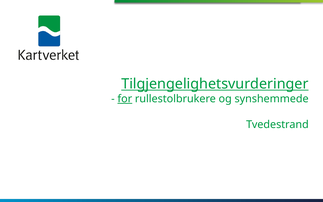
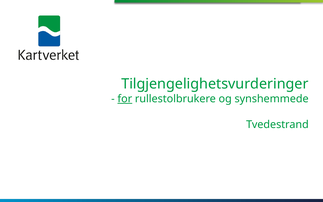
Tilgjengelighetsvurderinger underline: present -> none (215, 84)
